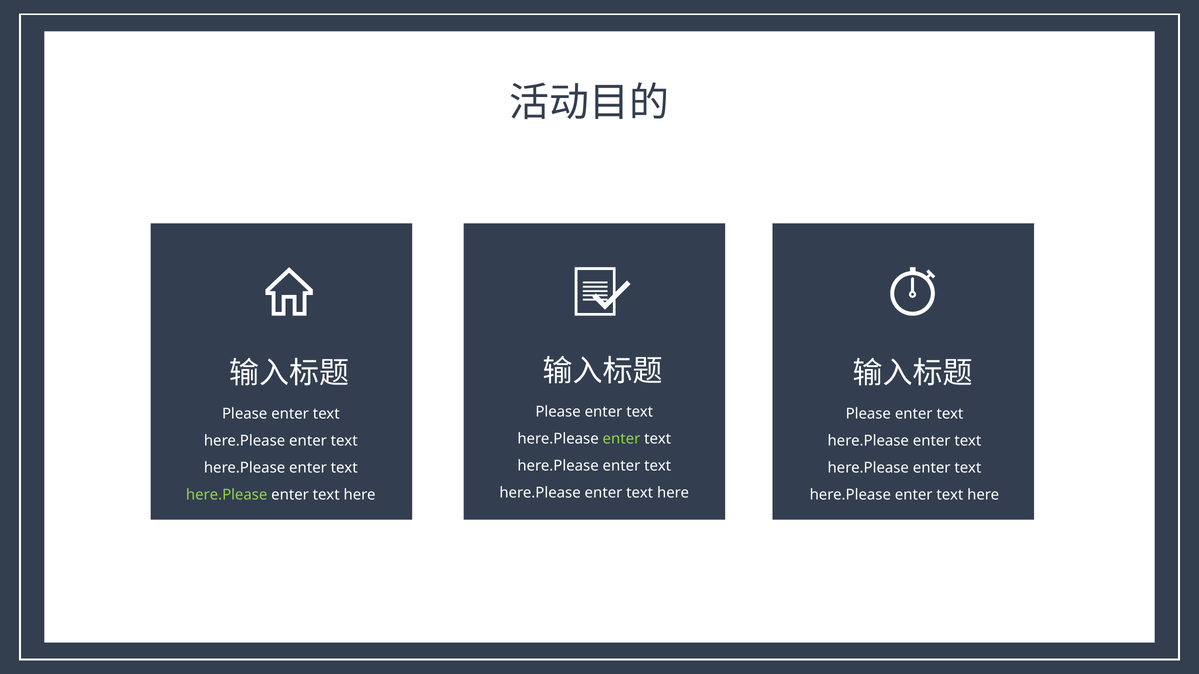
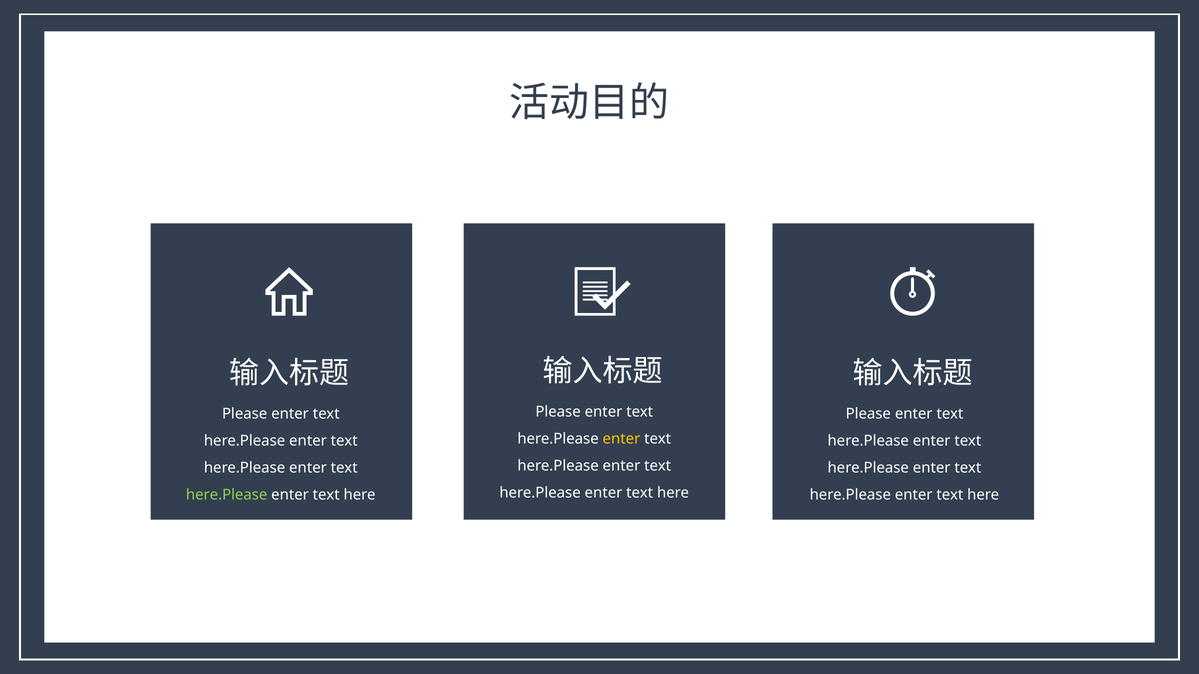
enter colour: light green -> yellow (621, 439)
